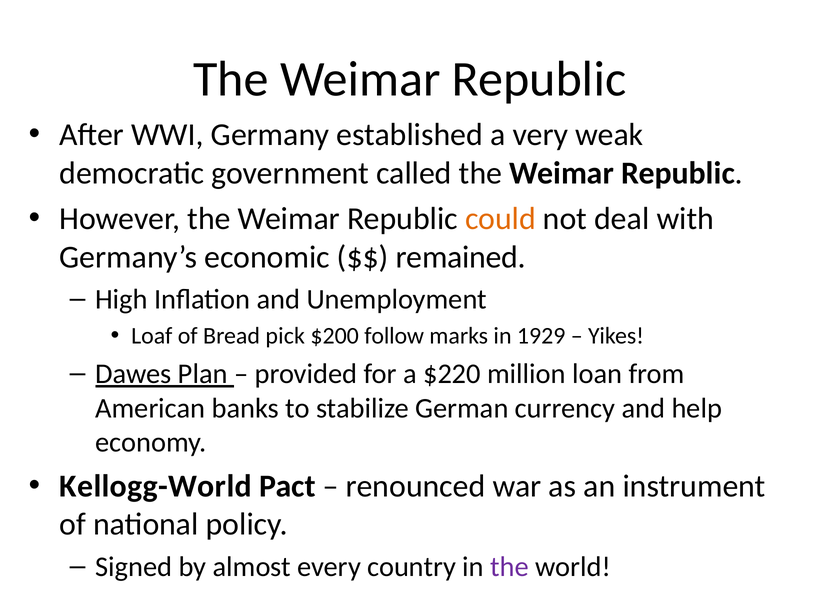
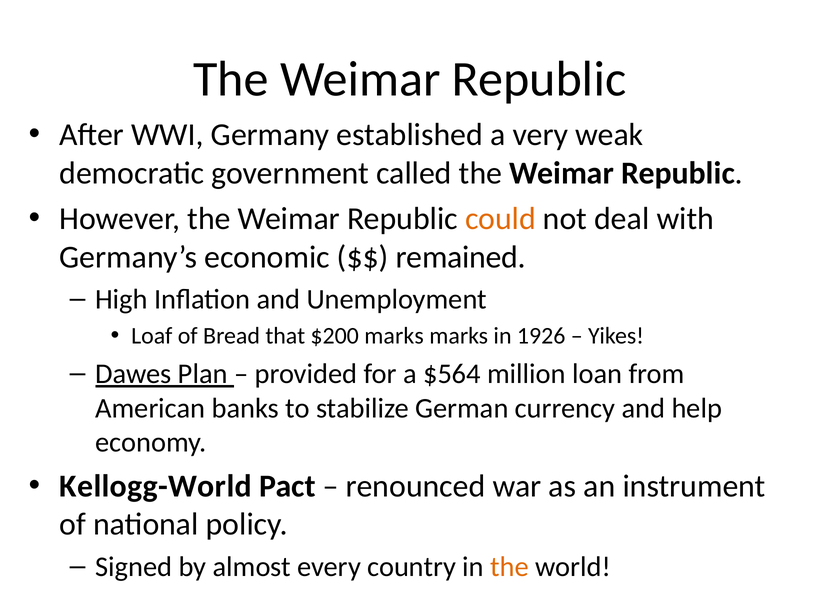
pick: pick -> that (285, 336)
$200 follow: follow -> marks (394, 336)
1929: 1929 -> 1926 (541, 336)
$220: $220 -> $564 (452, 374)
the colour: purple -> orange (510, 567)
